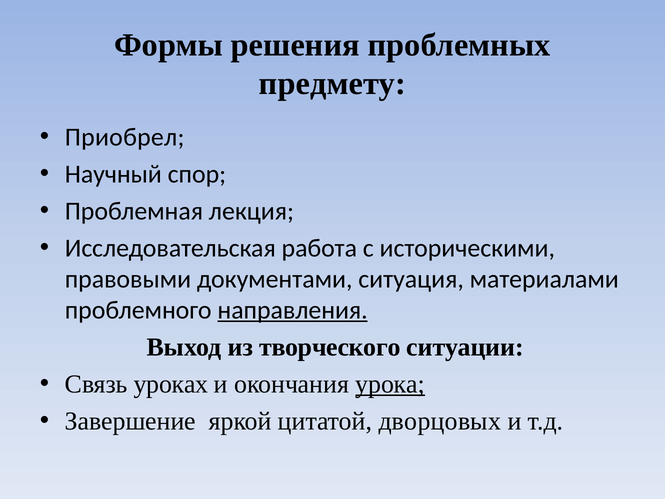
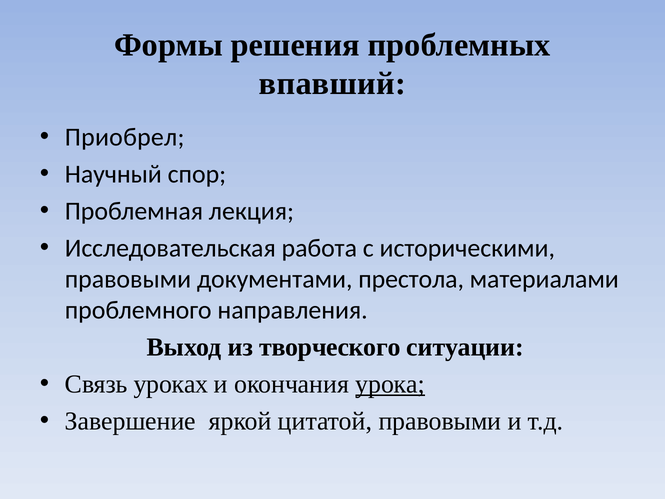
предмету: предмету -> впавший (332, 84)
ситуация: ситуация -> престола (411, 279)
направления underline: present -> none (293, 310)
цитатой дворцовых: дворцовых -> правовыми (440, 421)
